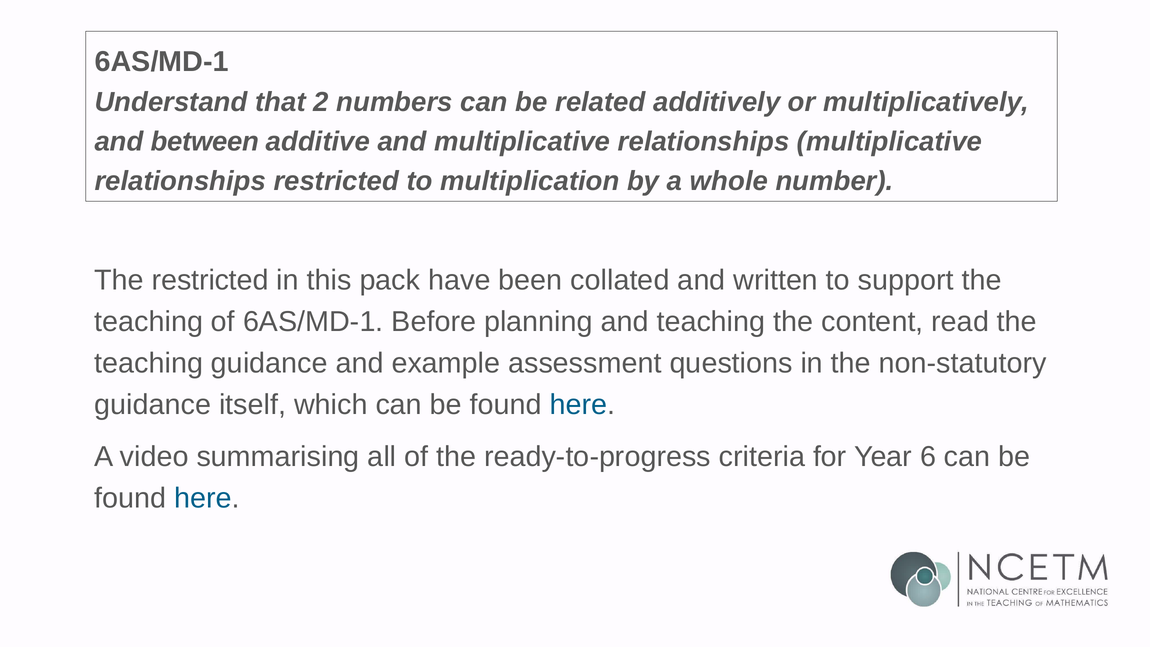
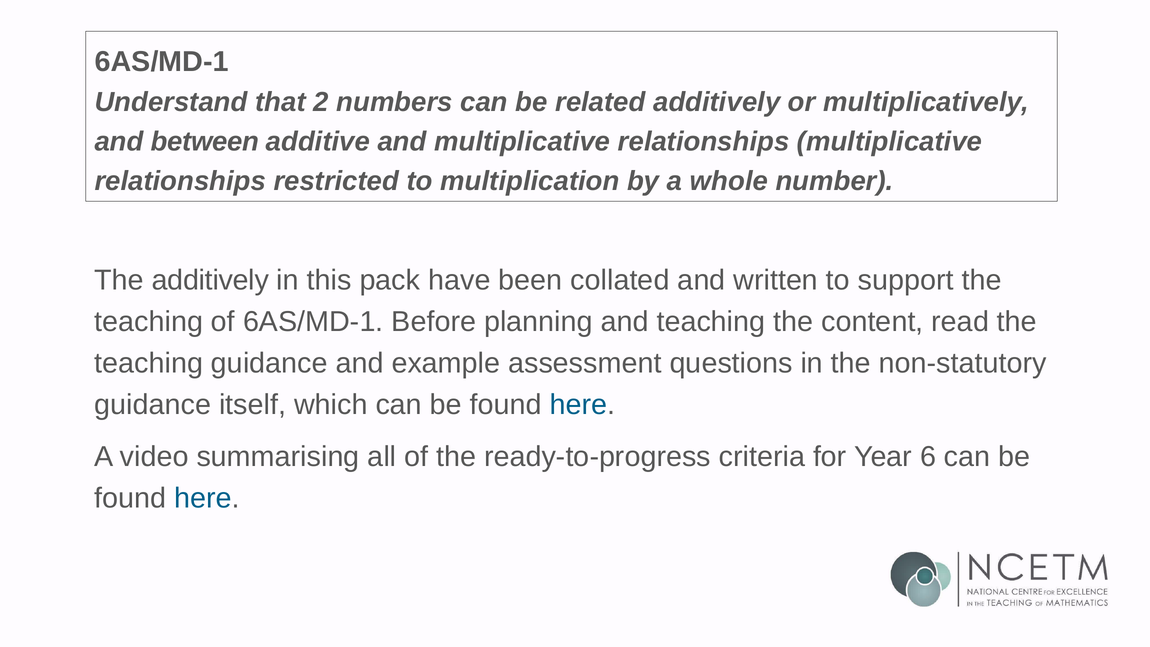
The restricted: restricted -> additively (210, 280)
